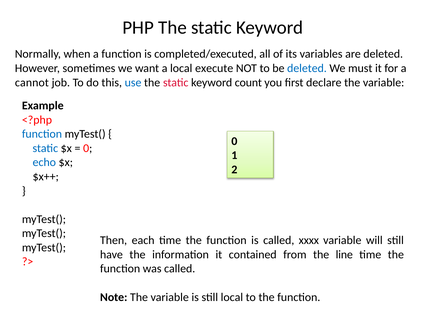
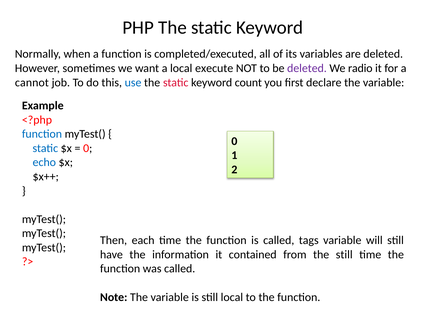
deleted colour: blue -> purple (307, 68)
must: must -> radio (360, 68)
xxxx: xxxx -> tags (309, 241)
the line: line -> still (344, 255)
